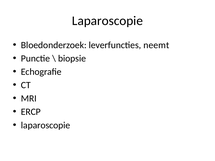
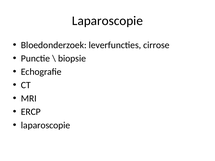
neemt: neemt -> cirrose (156, 45)
